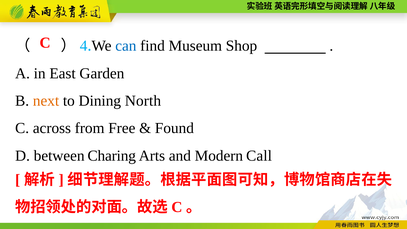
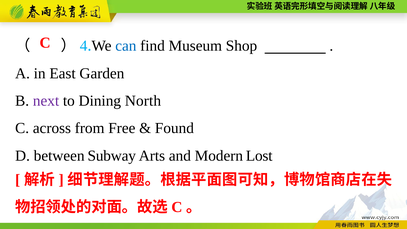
next colour: orange -> purple (46, 101)
Charing: Charing -> Subway (112, 156)
Call: Call -> Lost (259, 156)
